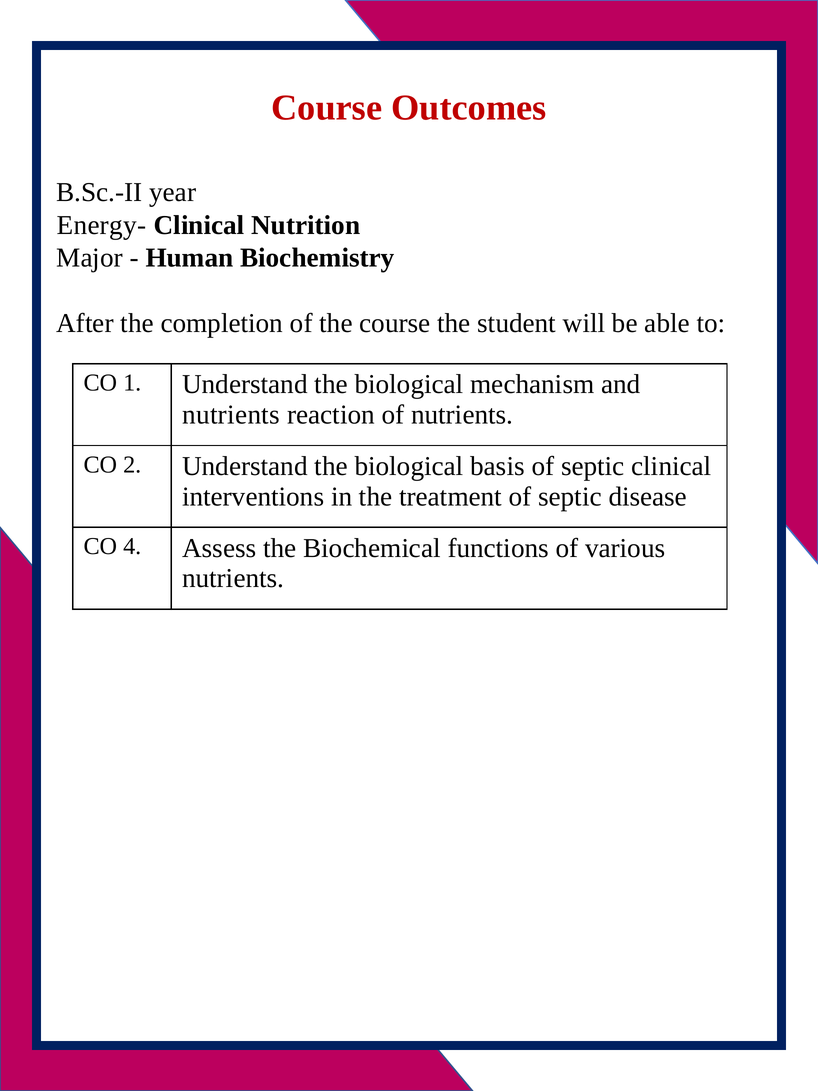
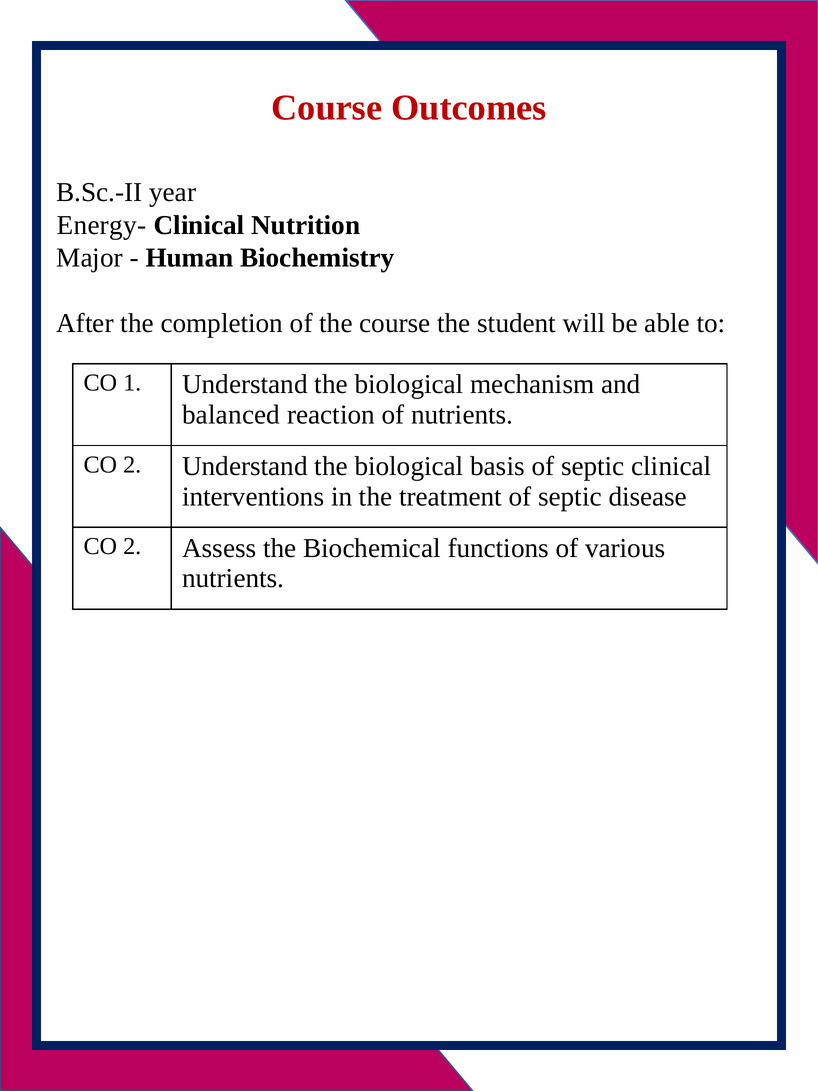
nutrients: nutrients -> balanced (231, 415)
4: 4 -> 2 (132, 546)
